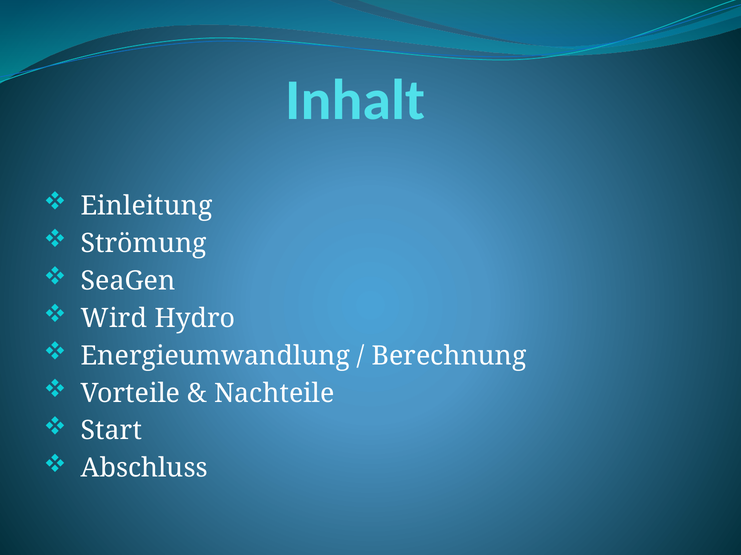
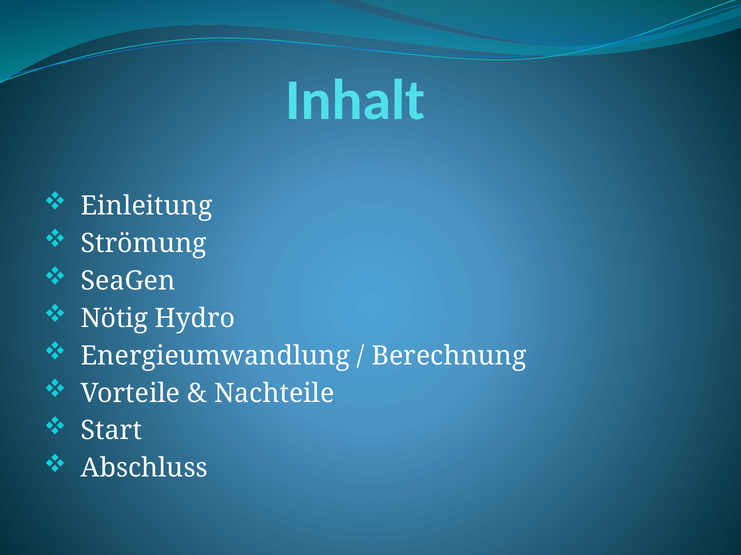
Wird: Wird -> Nötig (114, 319)
